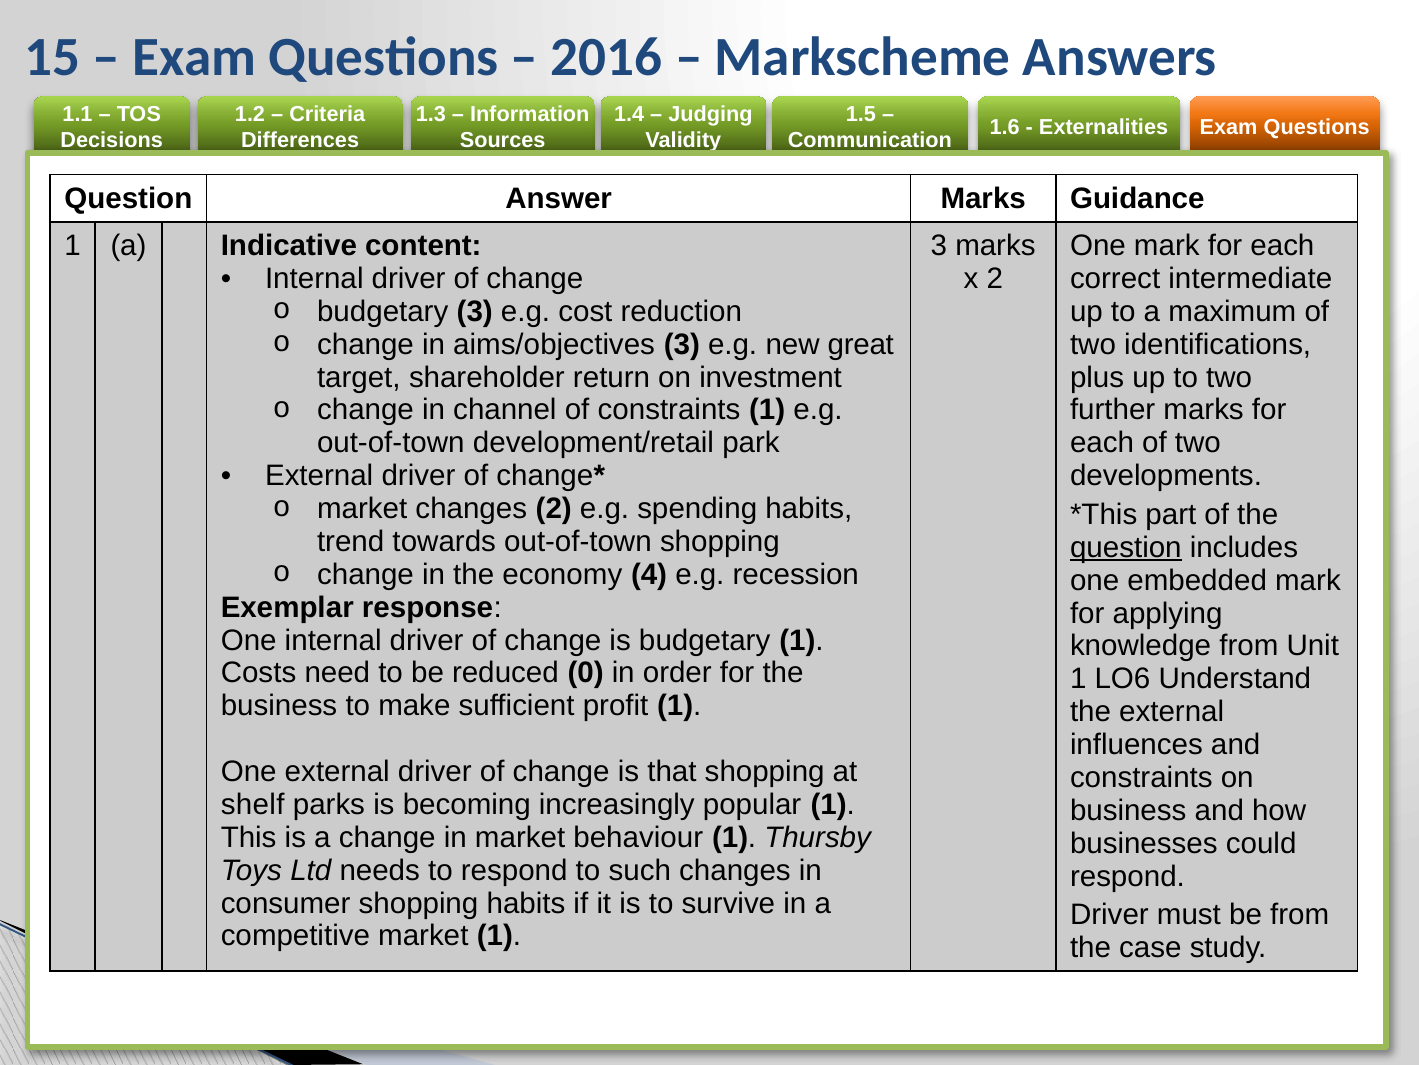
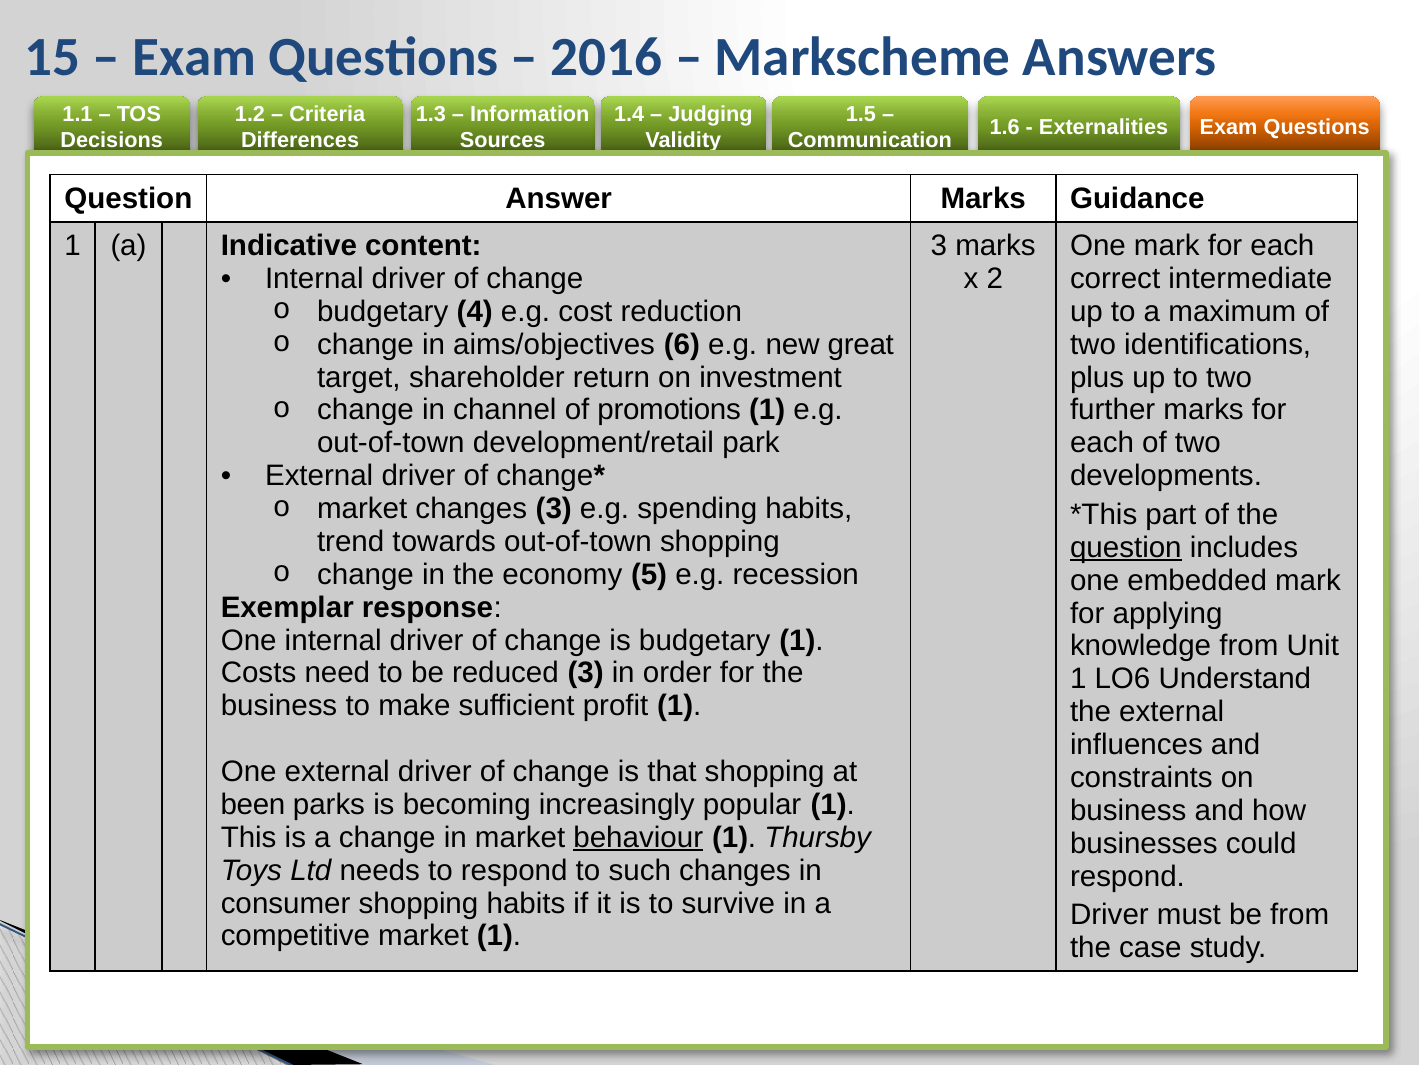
budgetary 3: 3 -> 4 (475, 311)
aims/objectives 3: 3 -> 6 (682, 344)
of constraints: constraints -> promotions (669, 410)
changes 2: 2 -> 3 (554, 508)
4: 4 -> 5 (649, 574)
reduced 0: 0 -> 3 (586, 673)
shelf: shelf -> been (253, 804)
behaviour underline: none -> present (638, 837)
